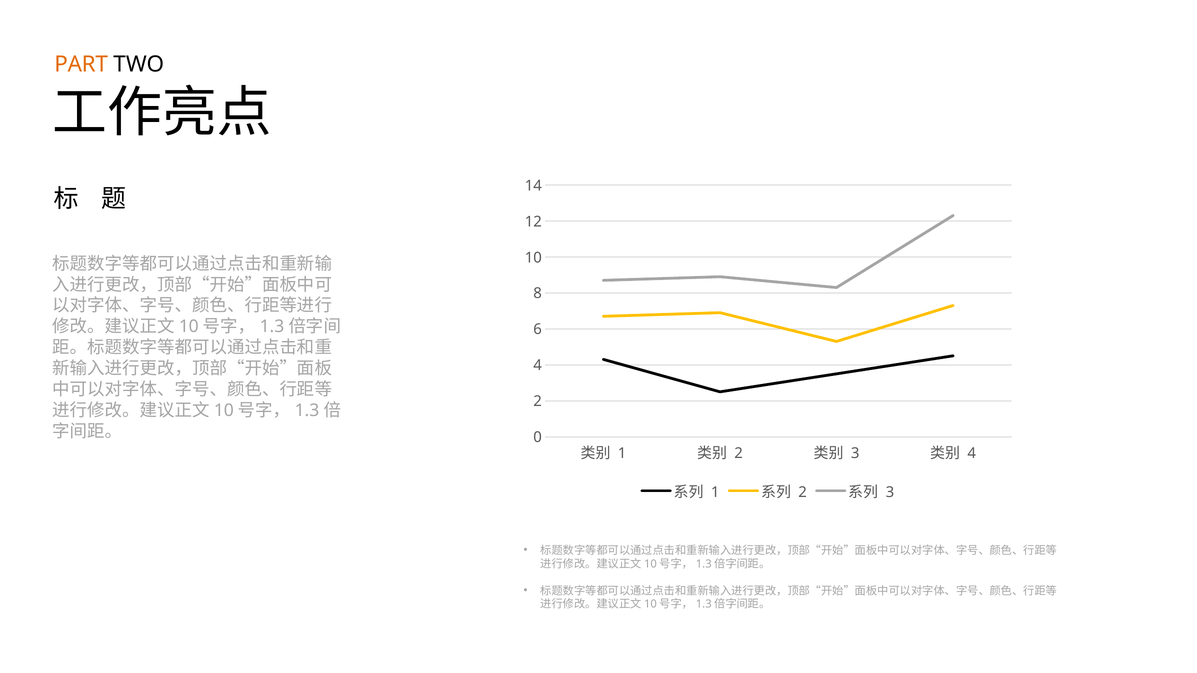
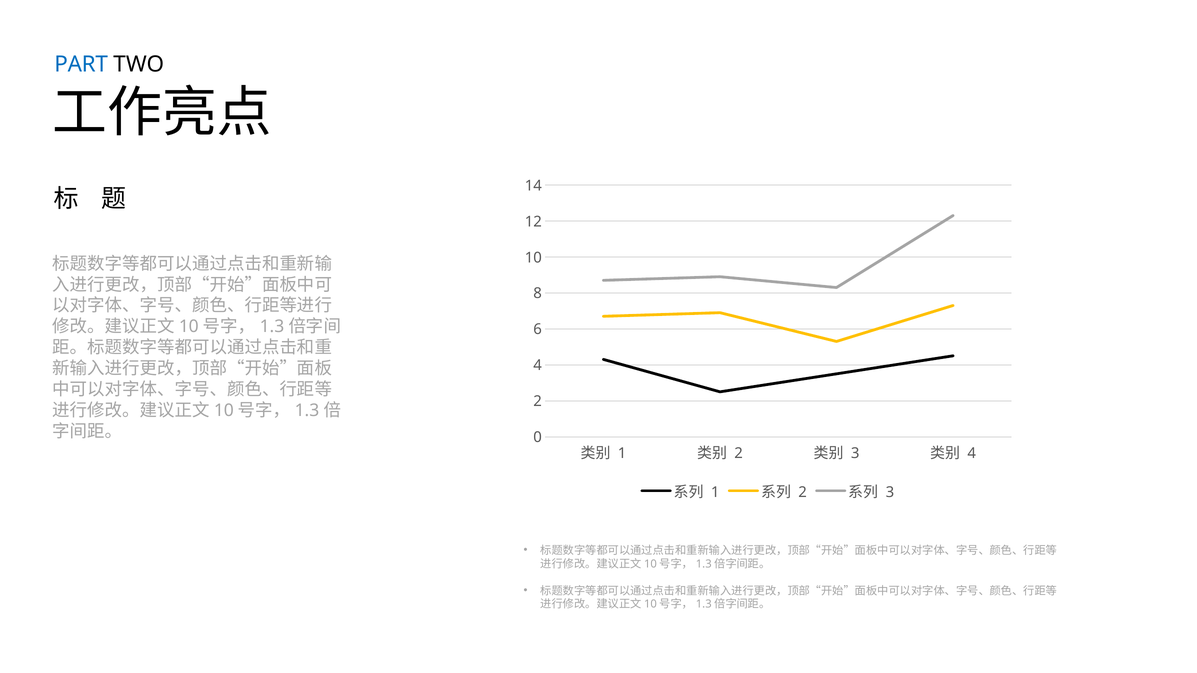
PART colour: orange -> blue (81, 65)
